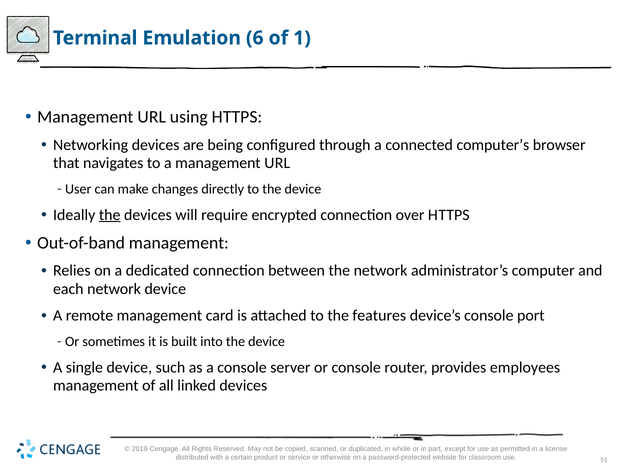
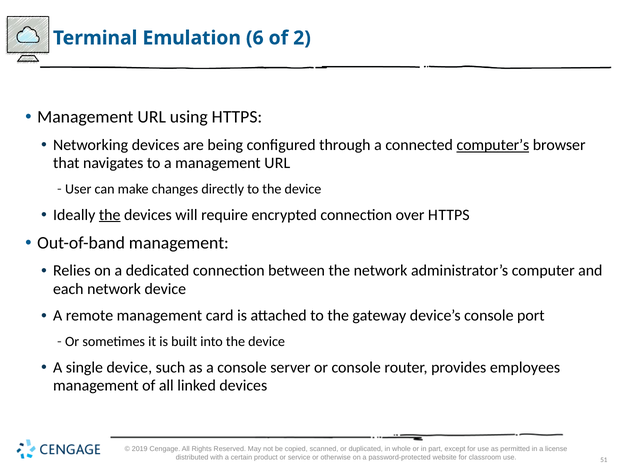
1: 1 -> 2 (302, 38)
computer’s underline: none -> present (493, 145)
features: features -> gateway (379, 316)
